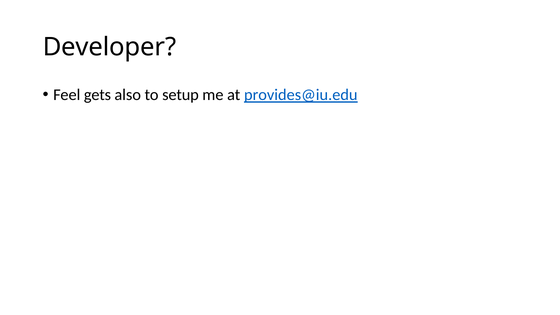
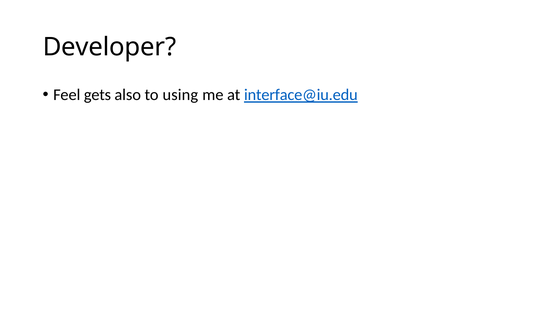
setup: setup -> using (180, 95)
provides@iu.edu: provides@iu.edu -> interface@iu.edu (301, 95)
